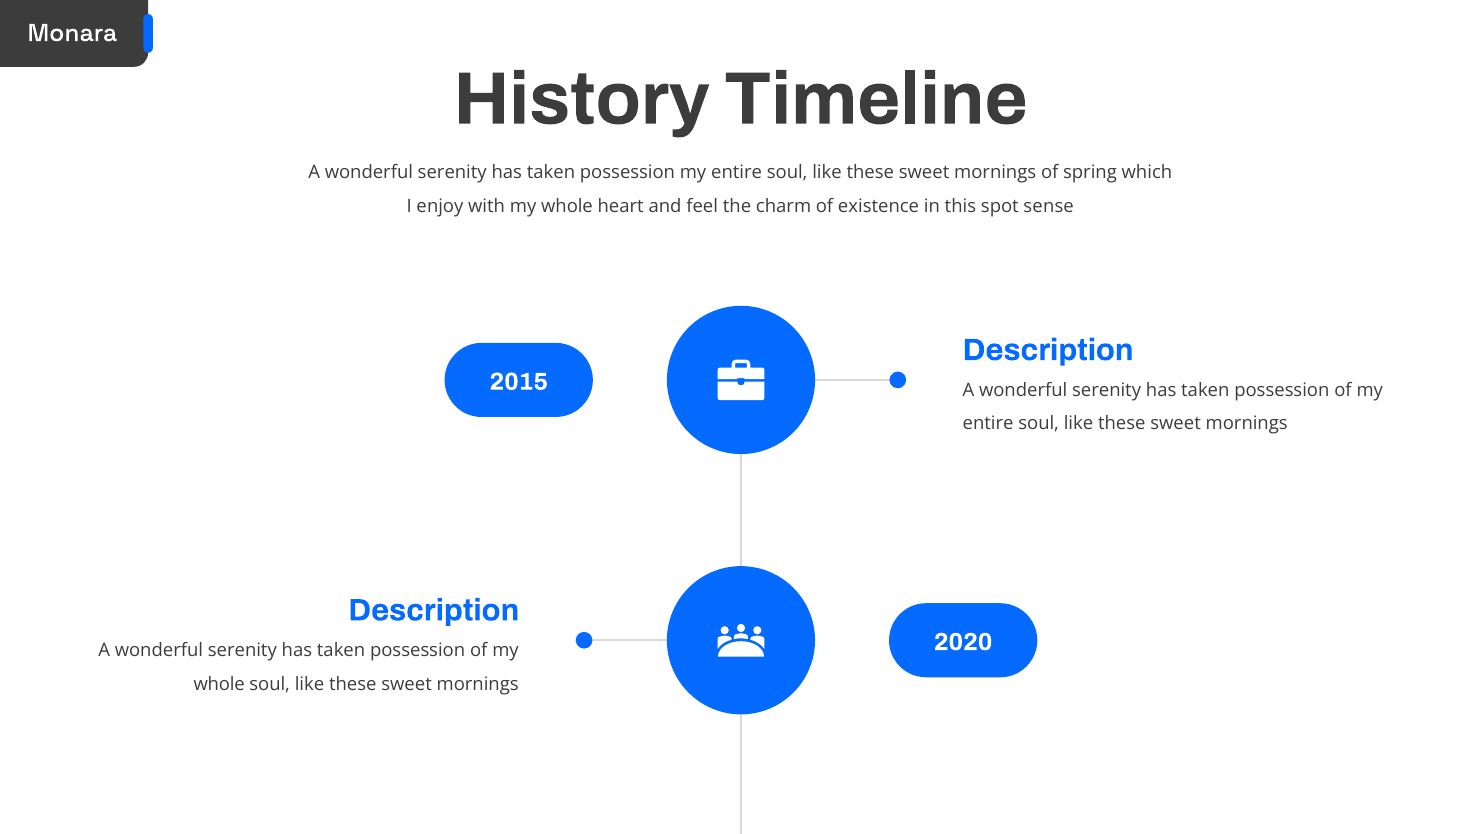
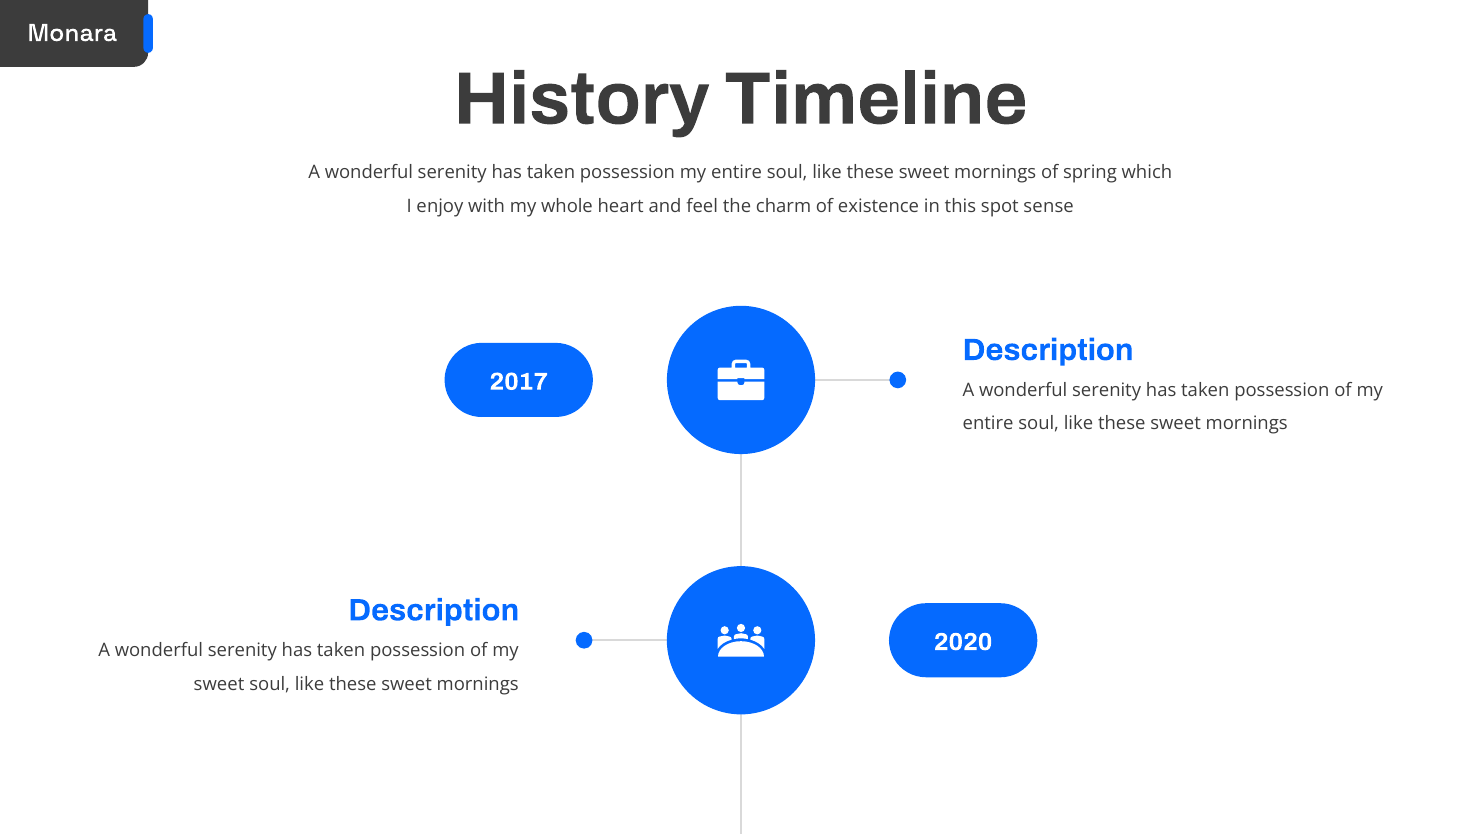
2015: 2015 -> 2017 (519, 381)
whole: whole -> sweet (219, 684)
